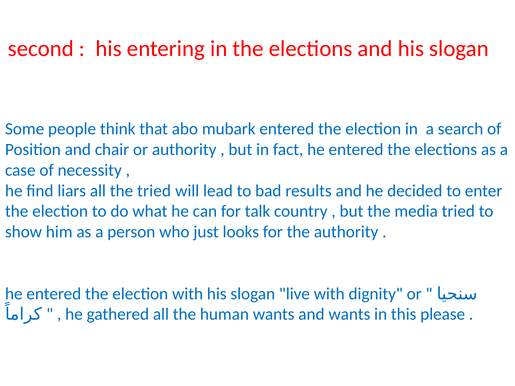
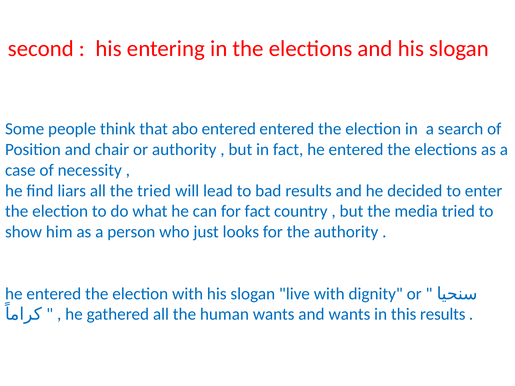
abo mubark: mubark -> entered (229, 129)
for talk: talk -> fact (258, 211)
this please: please -> results (443, 314)
